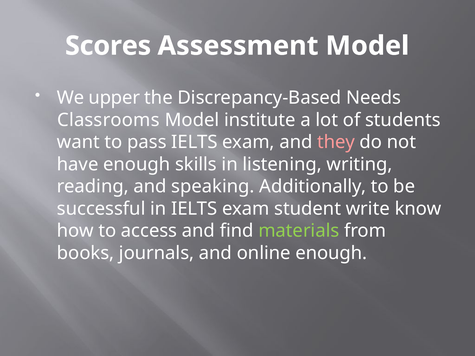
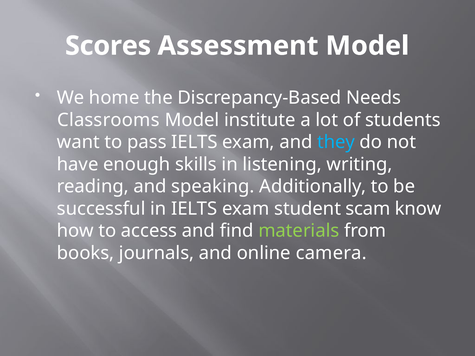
upper: upper -> home (114, 98)
they colour: pink -> light blue (336, 142)
write: write -> scam (368, 209)
online enough: enough -> camera (331, 253)
